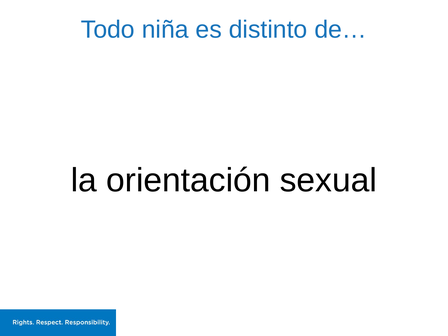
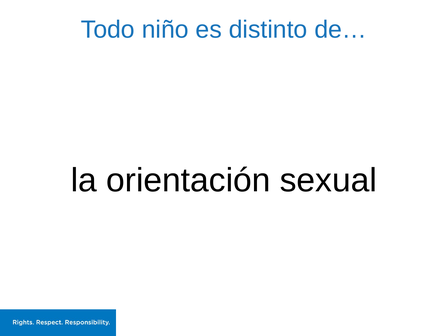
niña: niña -> niño (165, 30)
